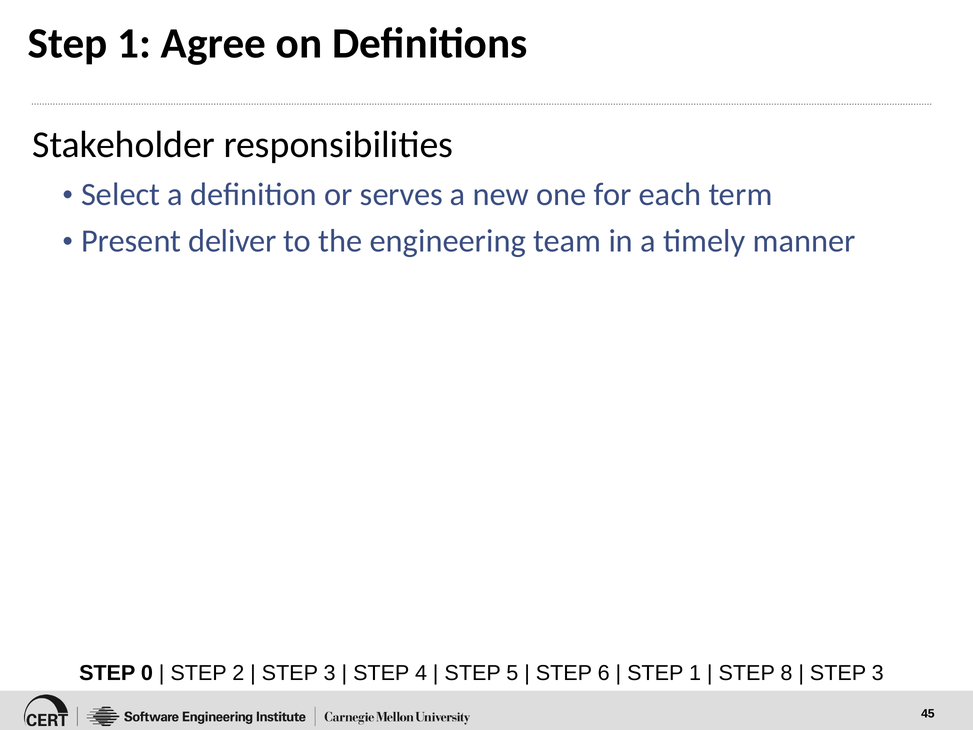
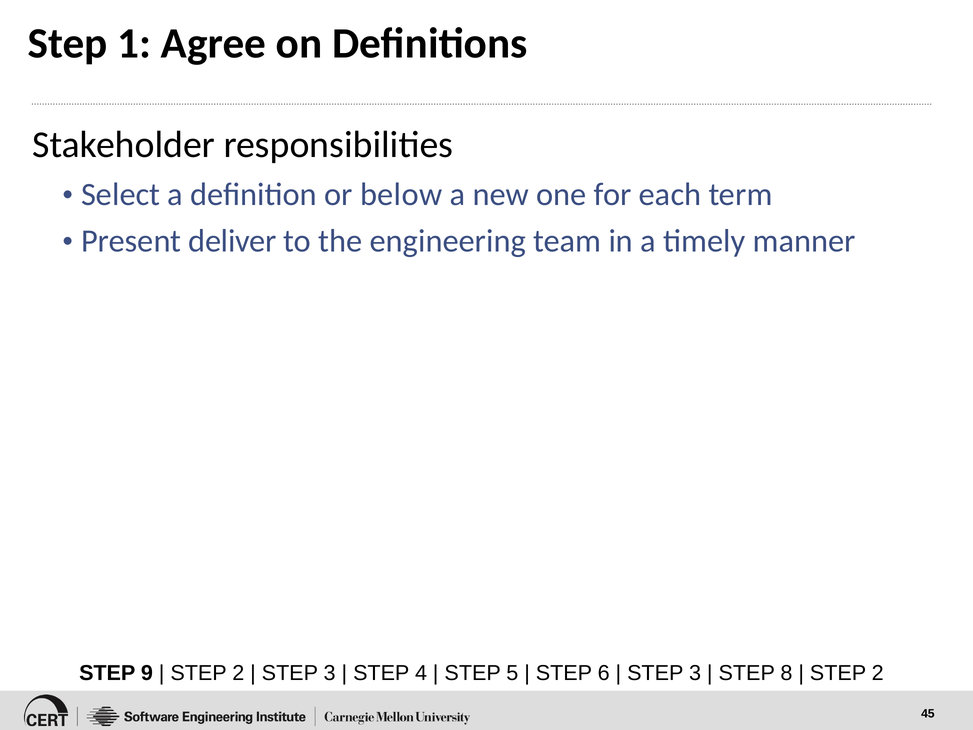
serves: serves -> below (401, 194)
0: 0 -> 9 (147, 673)
1: 1 -> 3 (695, 673)
3: 3 -> 2 (878, 673)
